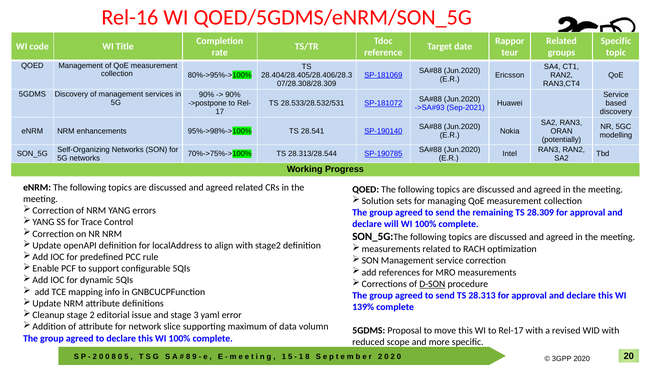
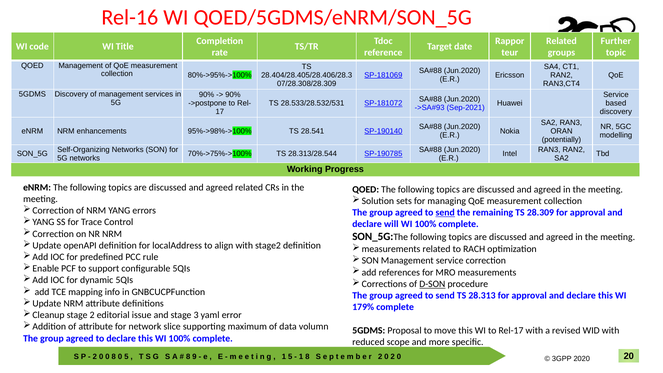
Specific: Specific -> Further (616, 41)
send underline: none -> present (445, 213)
139%: 139% -> 179% (363, 307)
